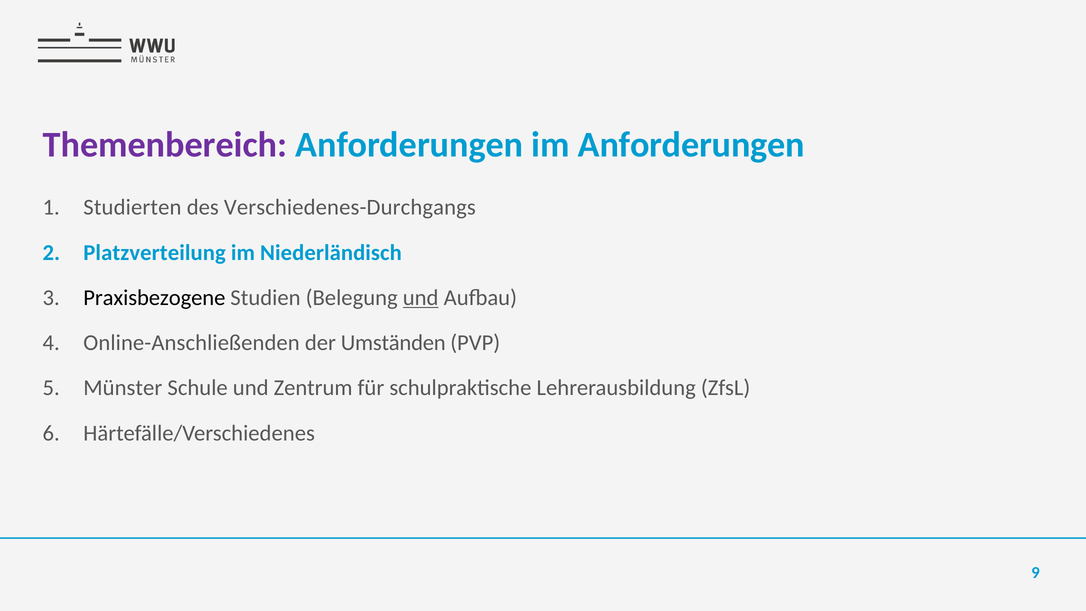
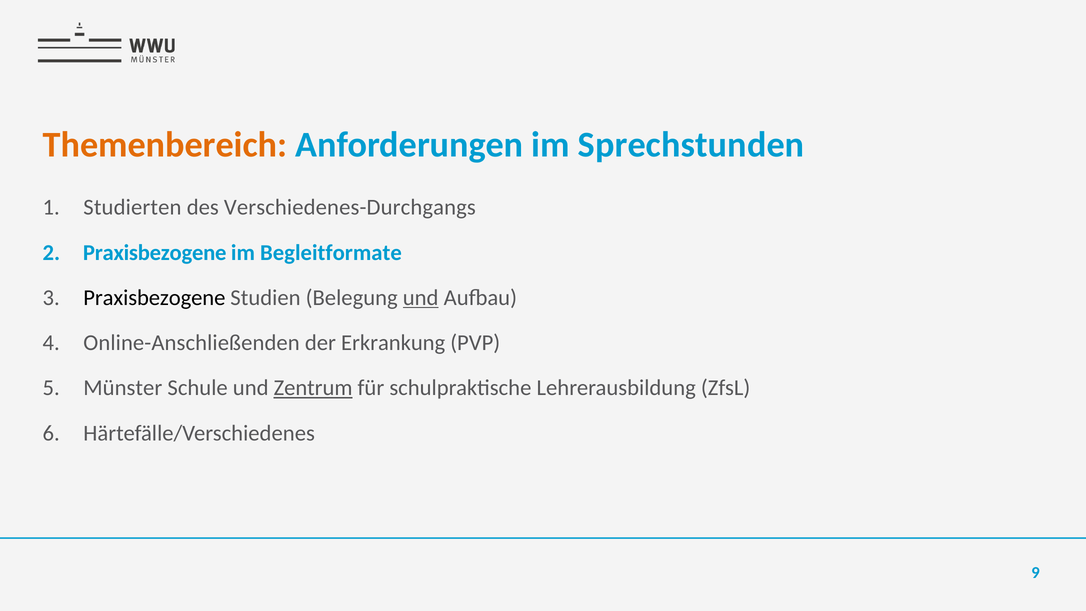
Themenbereich colour: purple -> orange (165, 145)
im Anforderungen: Anforderungen -> Sprechstunden (691, 145)
Platzverteilung: Platzverteilung -> Praxisbezogene (155, 253)
Niederländisch: Niederländisch -> Begleitformate (331, 253)
Umständen: Umständen -> Erkrankung (393, 343)
Zentrum underline: none -> present (313, 388)
